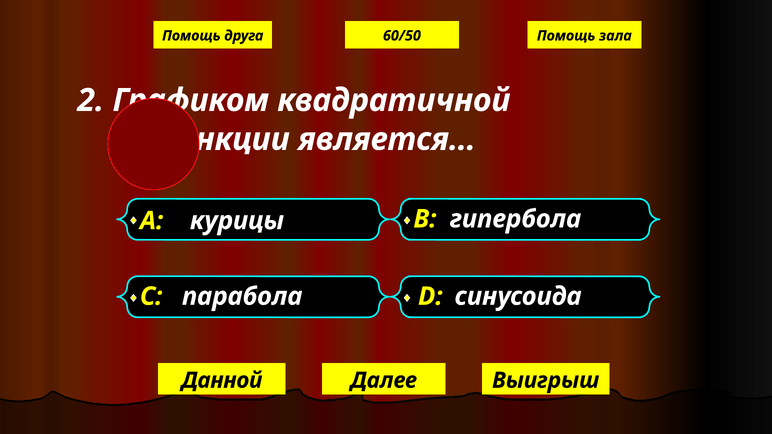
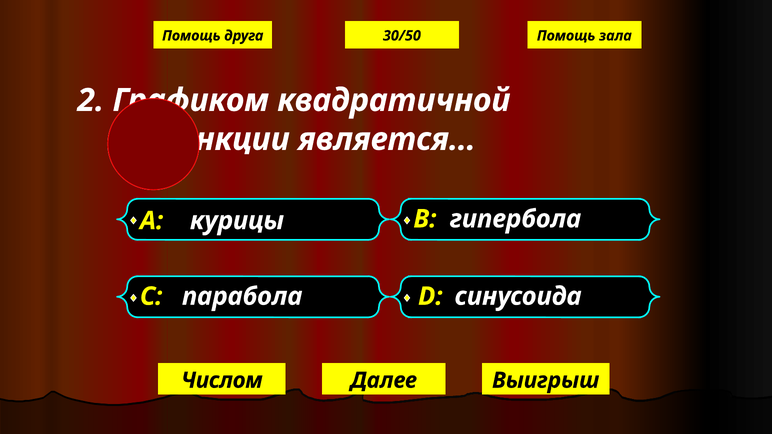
60/50: 60/50 -> 30/50 (402, 36)
Данной: Данной -> Числом (222, 381)
